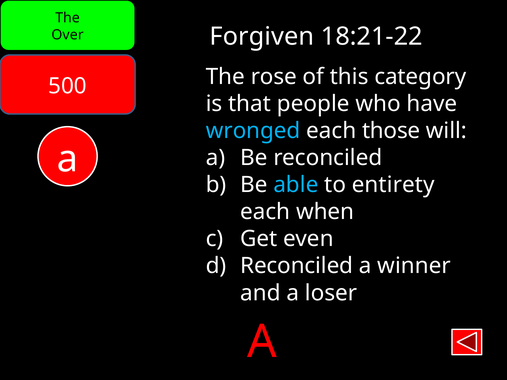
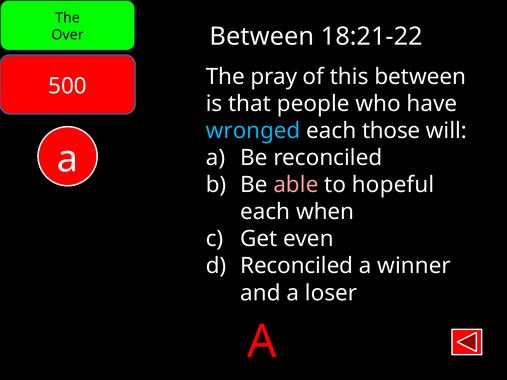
Forgiven: Forgiven -> Between (262, 36)
rose: rose -> pray (274, 77)
this category: category -> between (420, 77)
able colour: light blue -> pink (296, 185)
entirety: entirety -> hopeful (393, 185)
